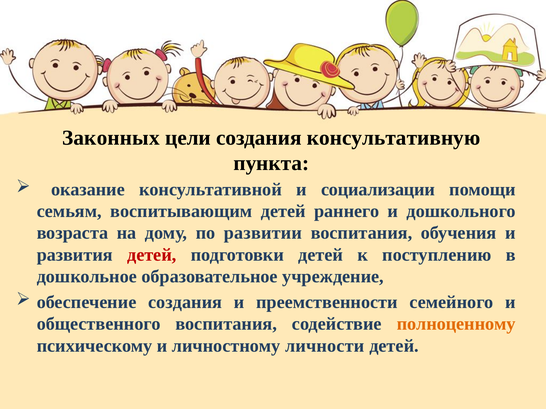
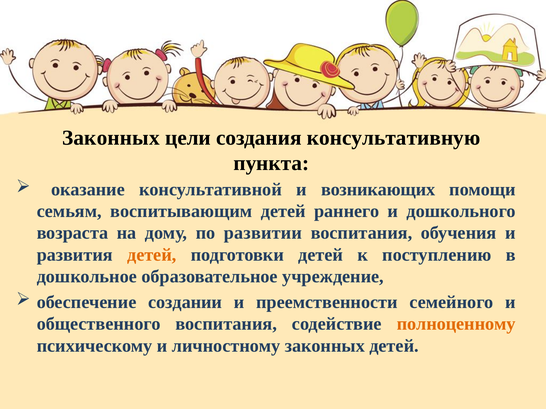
социализации: социализации -> возникающих (378, 190)
детей colour: red -> orange (152, 255)
обеспечение создания: создания -> создании (185, 302)
личностному личности: личности -> законных (325, 346)
